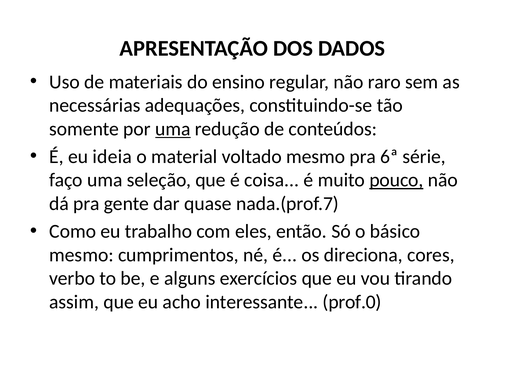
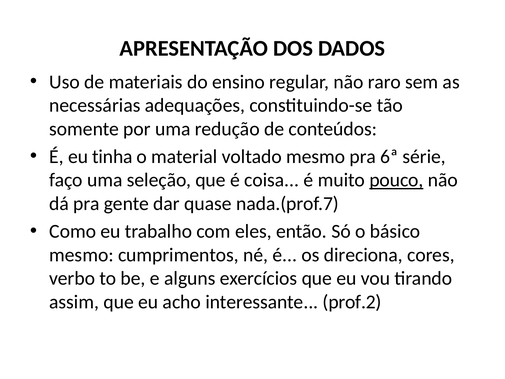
uma underline: present -> none (173, 129)
ideia: ideia -> tinha (112, 156)
prof.0: prof.0 -> prof.2 (352, 302)
